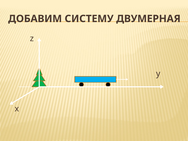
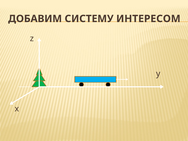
ДВУМЕРНАЯ: ДВУМЕРНАЯ -> ИНТЕРЕСОМ (148, 19)
